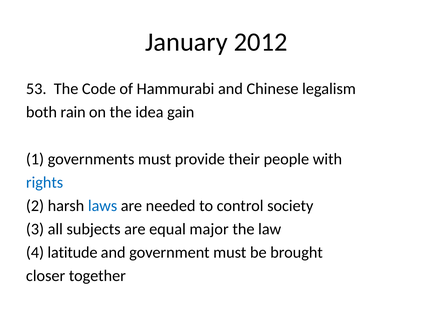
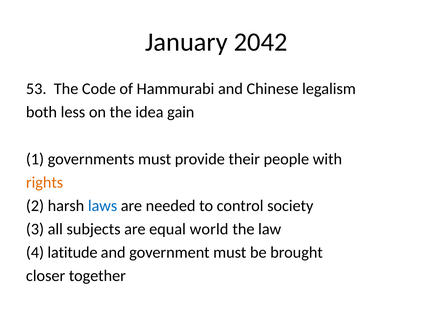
2012: 2012 -> 2042 (261, 42)
rain: rain -> less (73, 112)
rights colour: blue -> orange (45, 182)
major: major -> world (209, 229)
